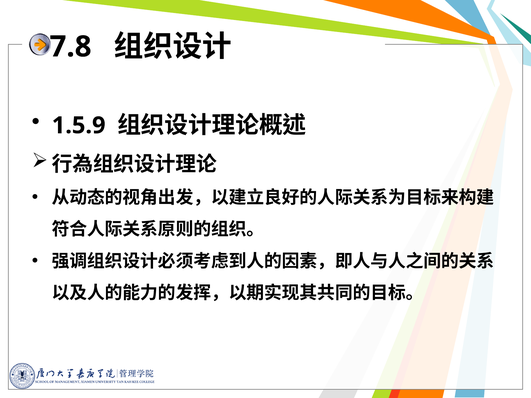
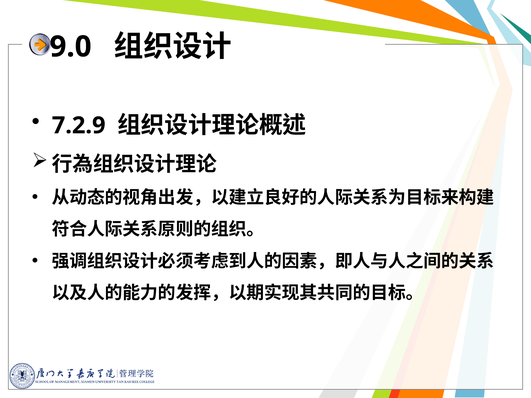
7.8: 7.8 -> 9.0 (71, 47)
1.5.9: 1.5.9 -> 7.2.9 (79, 126)
